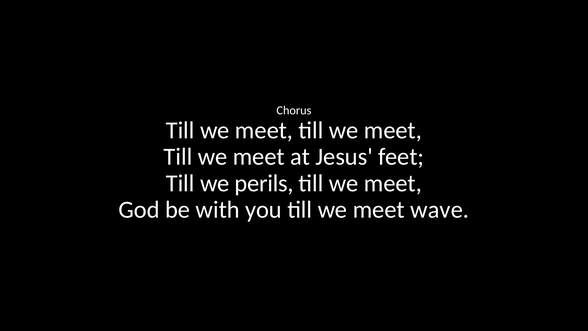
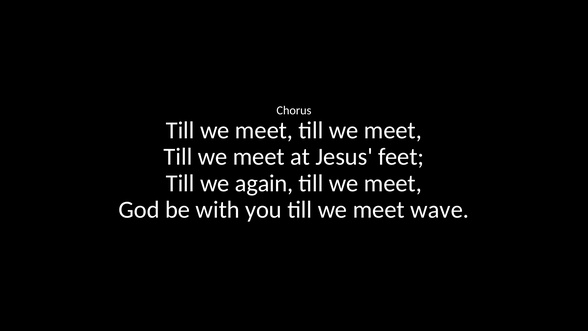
perils: perils -> again (264, 183)
